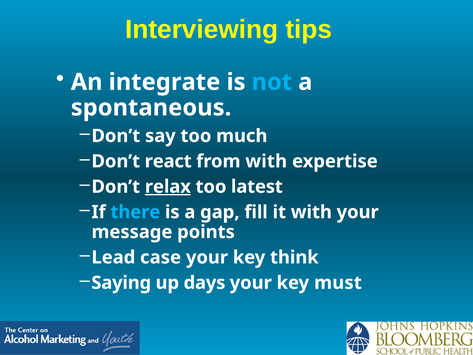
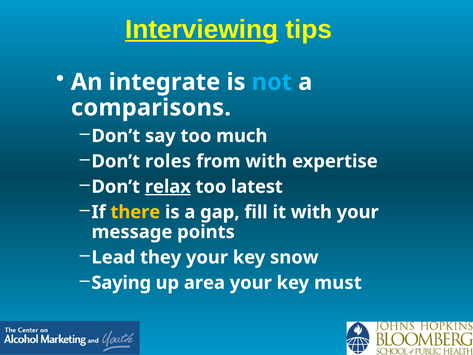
Interviewing underline: none -> present (202, 29)
spontaneous: spontaneous -> comparisons (151, 108)
react: react -> roles (168, 161)
there colour: light blue -> yellow (135, 212)
case: case -> they (161, 257)
think: think -> snow (294, 257)
days: days -> area (204, 283)
